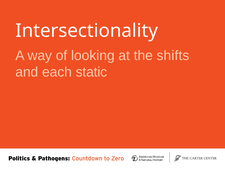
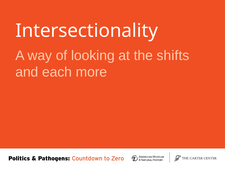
static: static -> more (91, 72)
